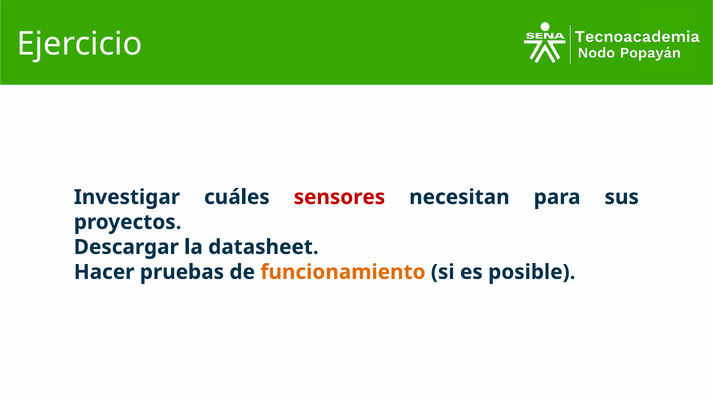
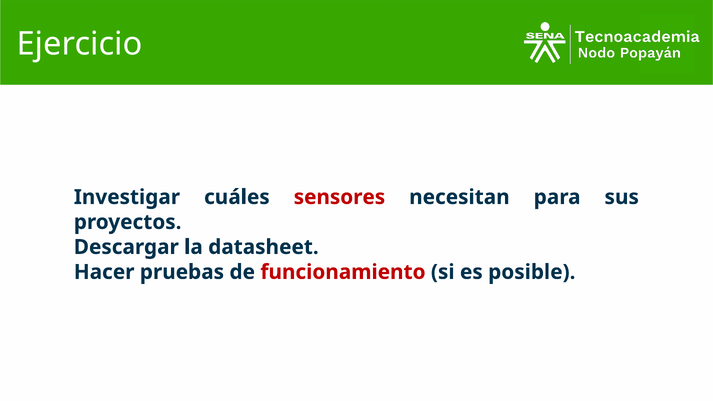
funcionamiento colour: orange -> red (343, 272)
